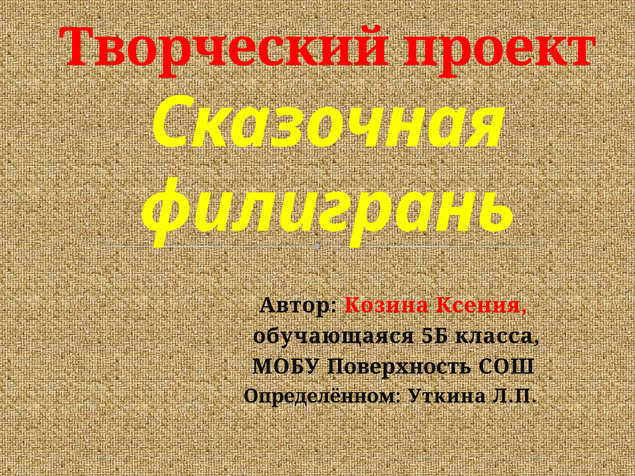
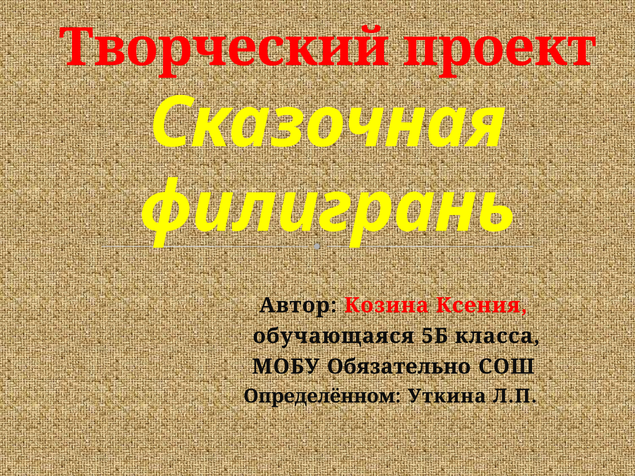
Поверхность: Поверхность -> Обязательно (399, 367)
